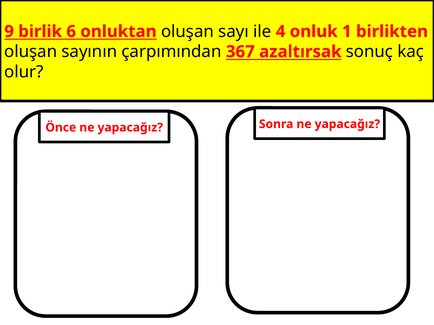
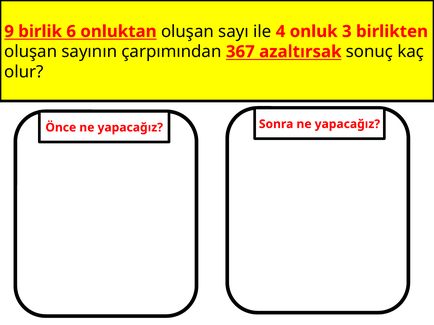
1: 1 -> 3 (347, 32)
